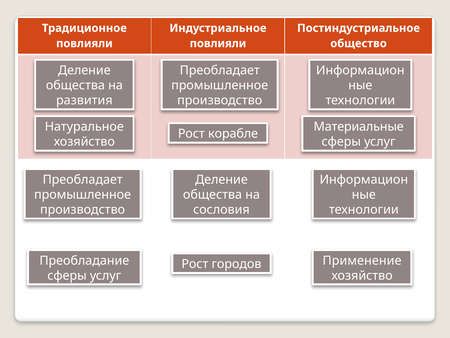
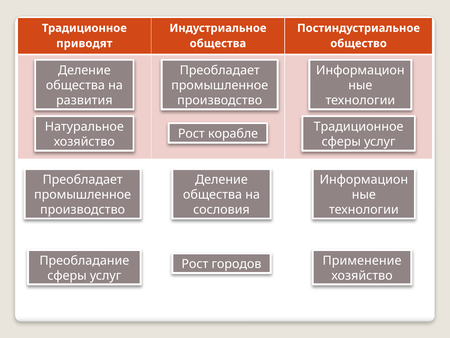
повлияли: повлияли -> приводят (84, 43)
повлияли: повлияли -> общества (218, 43)
Материальные: Материальные -> Традиционное (359, 127)
